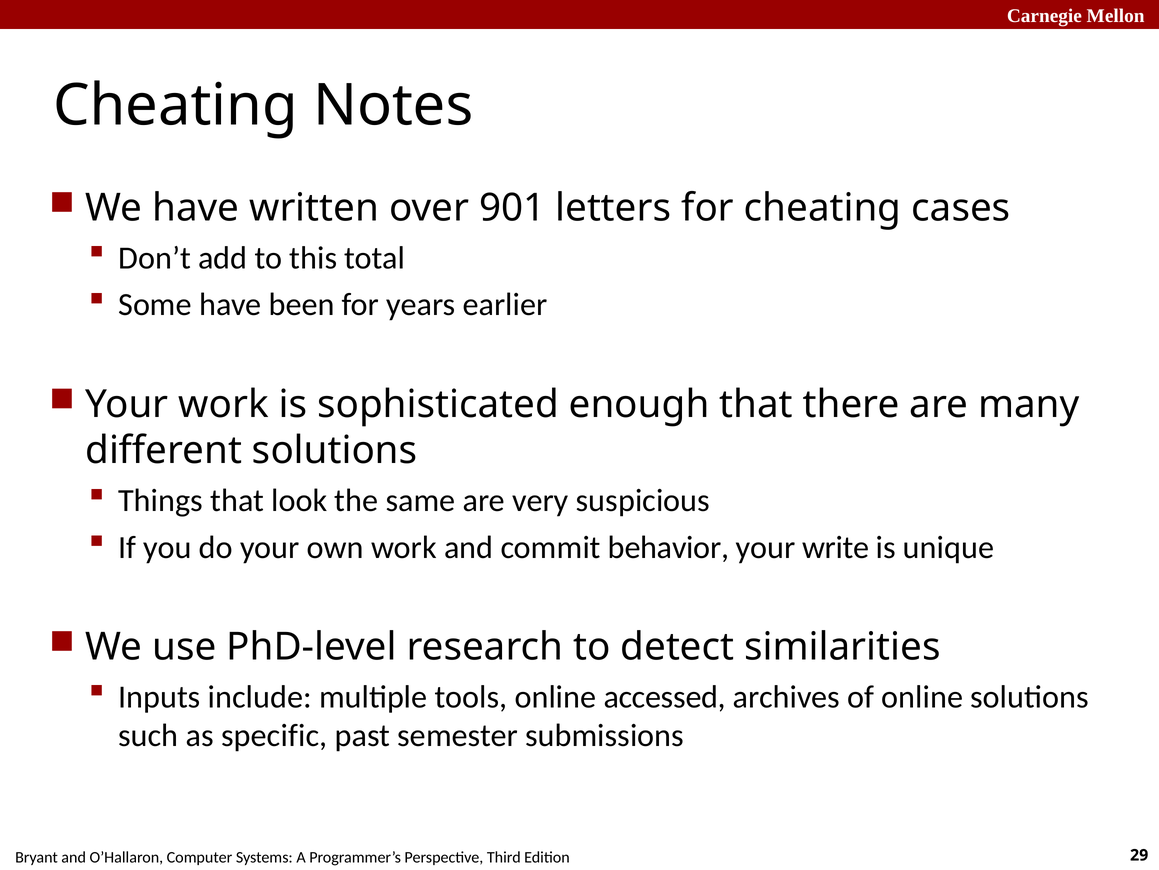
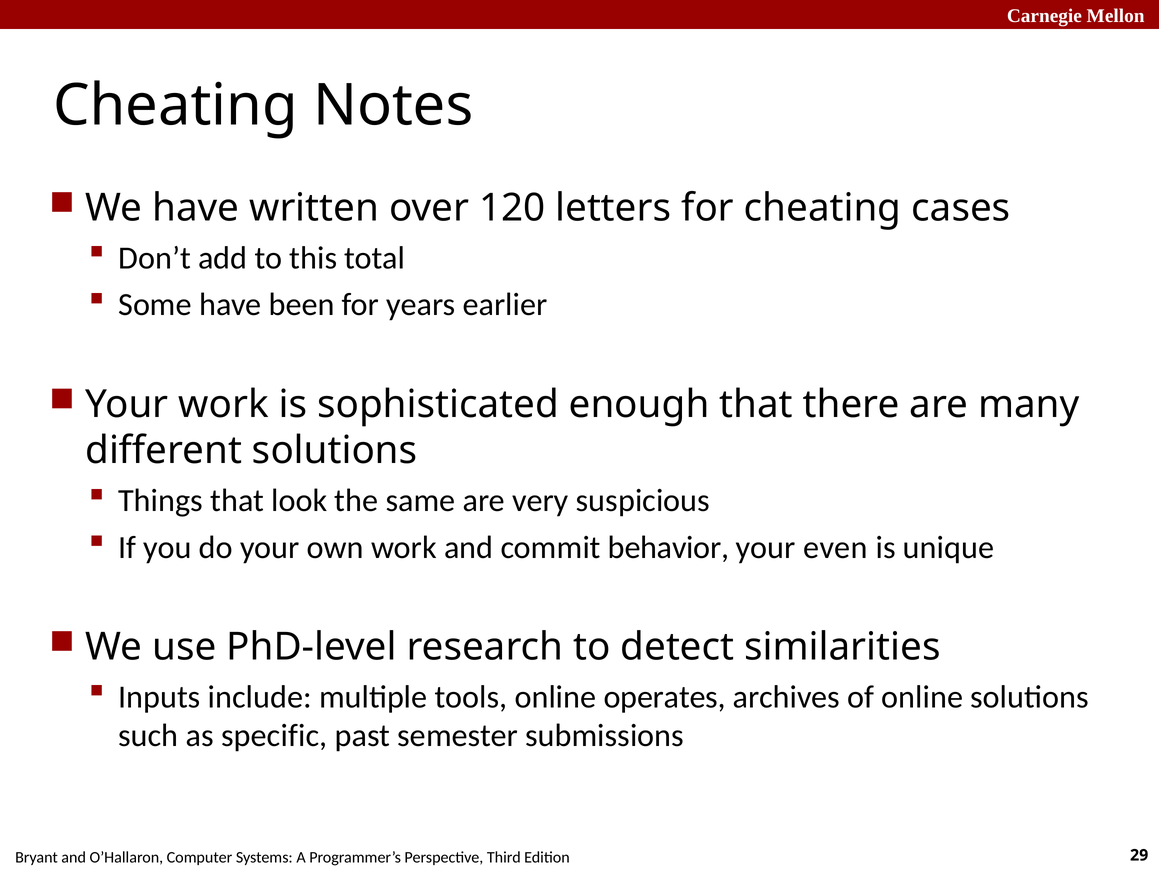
901: 901 -> 120 (512, 208)
write: write -> even (835, 547)
accessed: accessed -> operates (665, 696)
